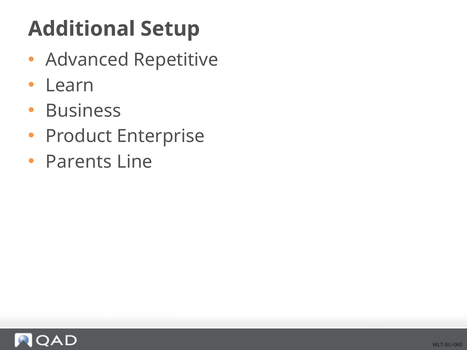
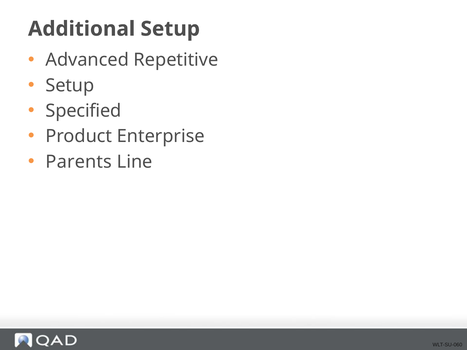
Learn: Learn -> Setup (70, 85)
Business: Business -> Specified (83, 111)
